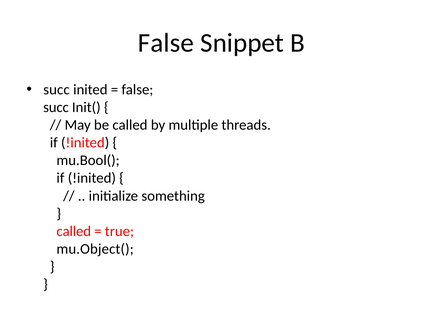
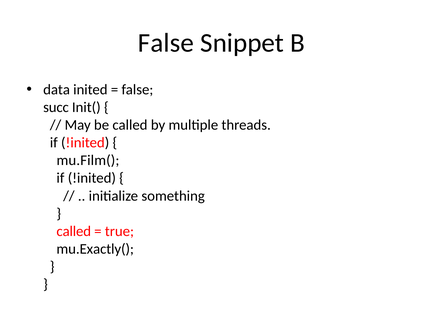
succ: succ -> data (57, 90)
mu.Bool(: mu.Bool( -> mu.Film( (88, 161)
mu.Object(: mu.Object( -> mu.Exactly( (95, 249)
